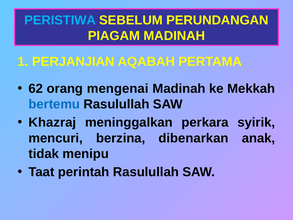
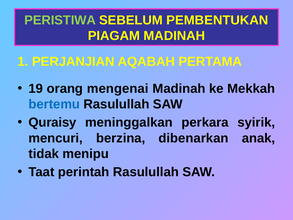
PERISTIWA colour: light blue -> light green (60, 20)
PERUNDANGAN: PERUNDANGAN -> PEMBENTUKAN (217, 20)
62: 62 -> 19 (36, 88)
Khazraj: Khazraj -> Quraisy (52, 122)
